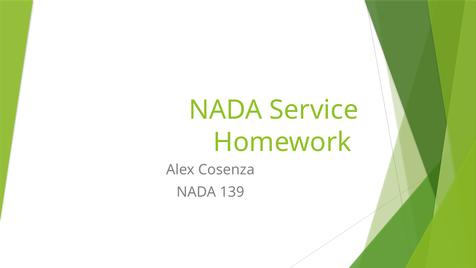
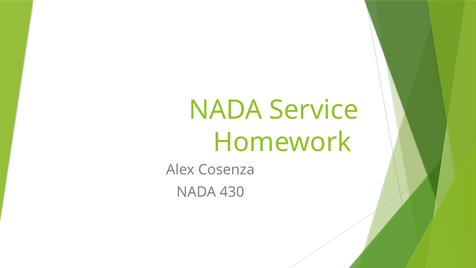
139: 139 -> 430 (232, 192)
